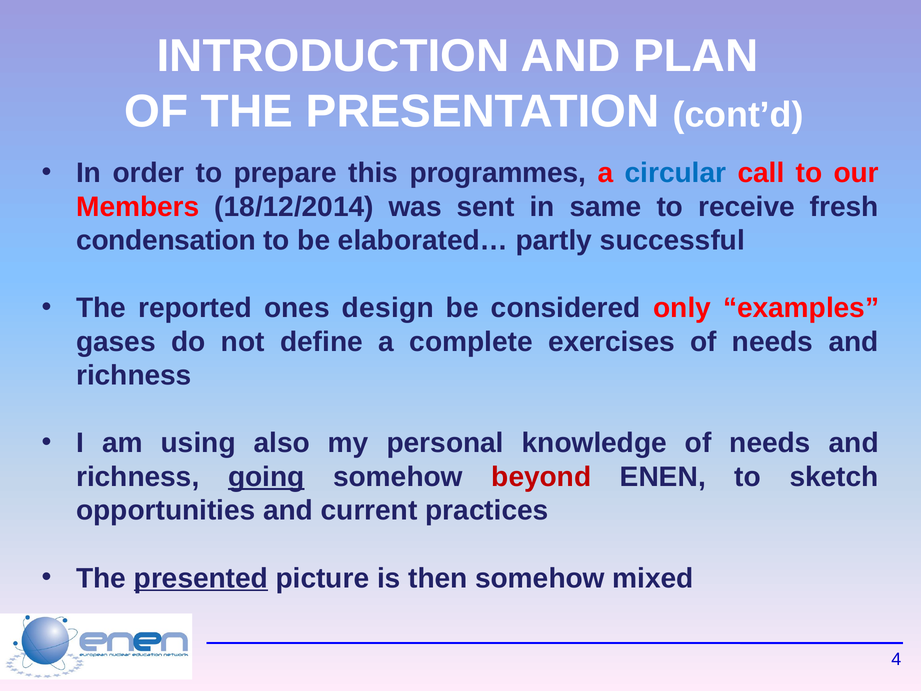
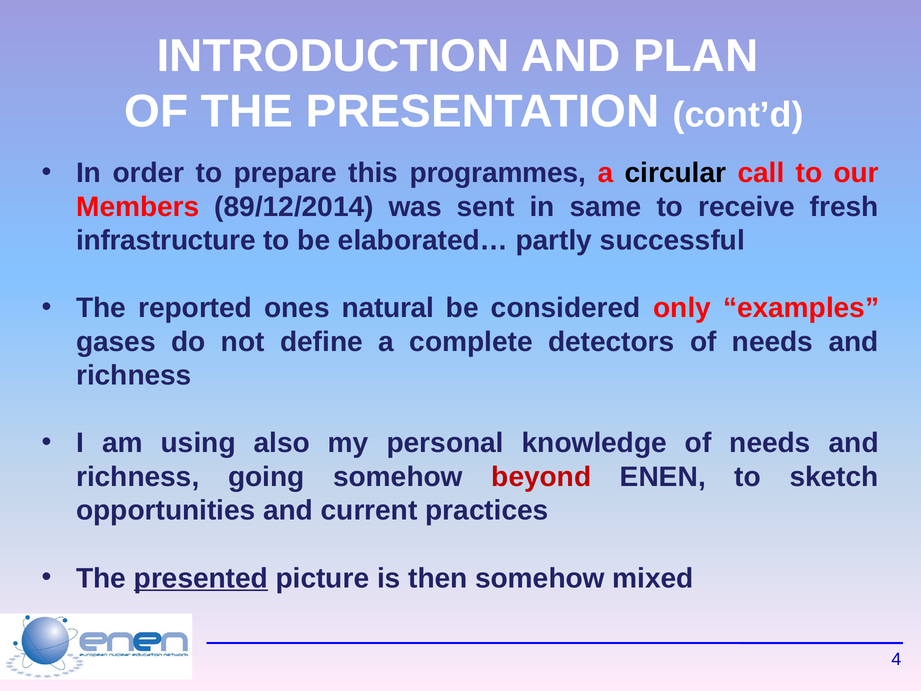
circular colour: blue -> black (675, 173)
18/12/2014: 18/12/2014 -> 89/12/2014 (294, 207)
condensation: condensation -> infrastructure (166, 240)
design: design -> natural (388, 308)
exercises: exercises -> detectors (611, 342)
going underline: present -> none (266, 477)
